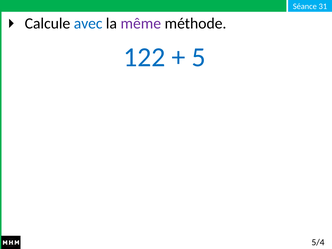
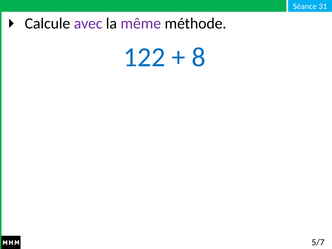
avec colour: blue -> purple (88, 23)
5: 5 -> 8 (199, 57)
5/4: 5/4 -> 5/7 (318, 242)
